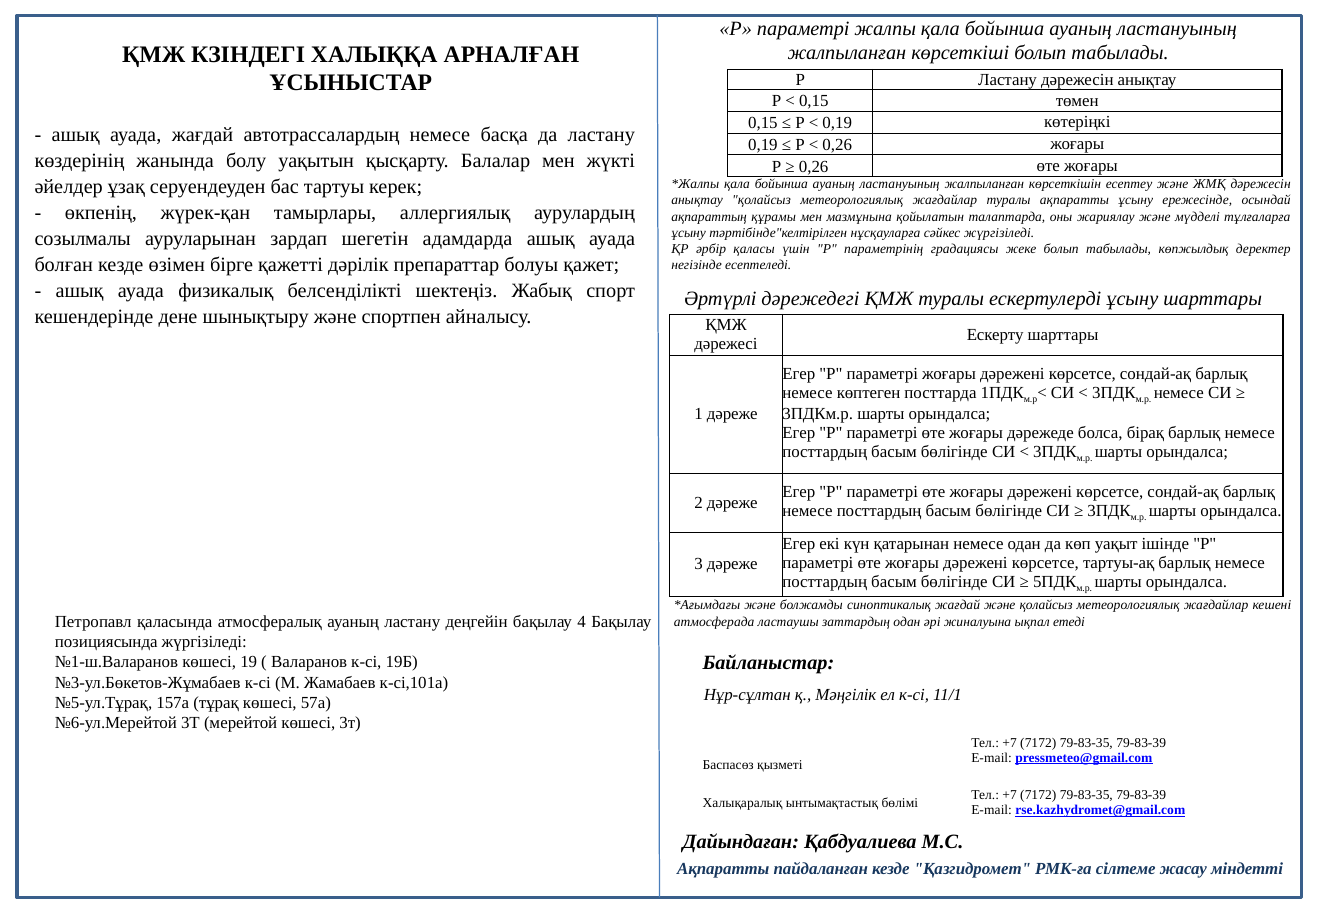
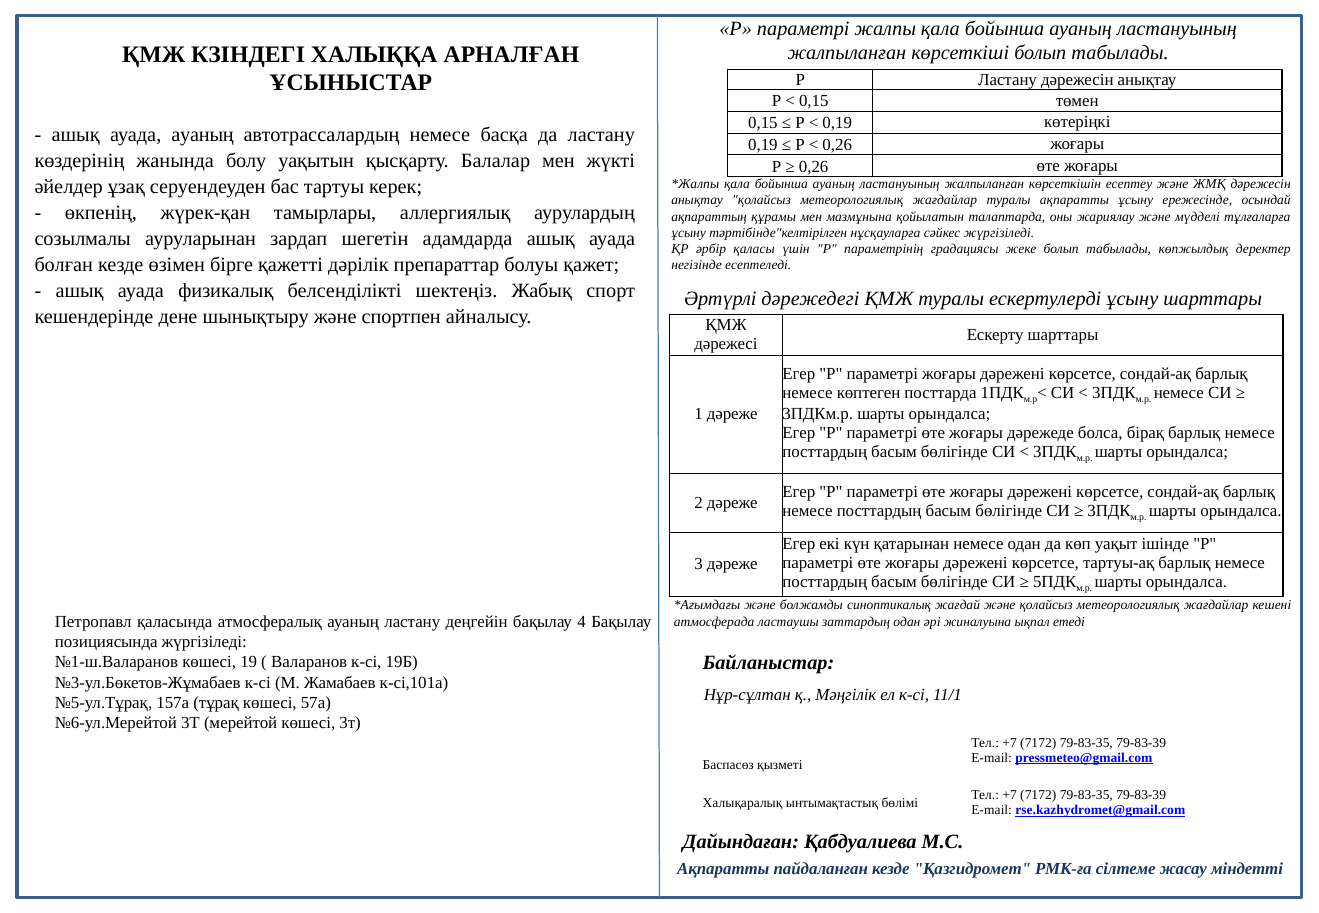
ауада жағдай: жағдай -> ауаның (203, 135)
